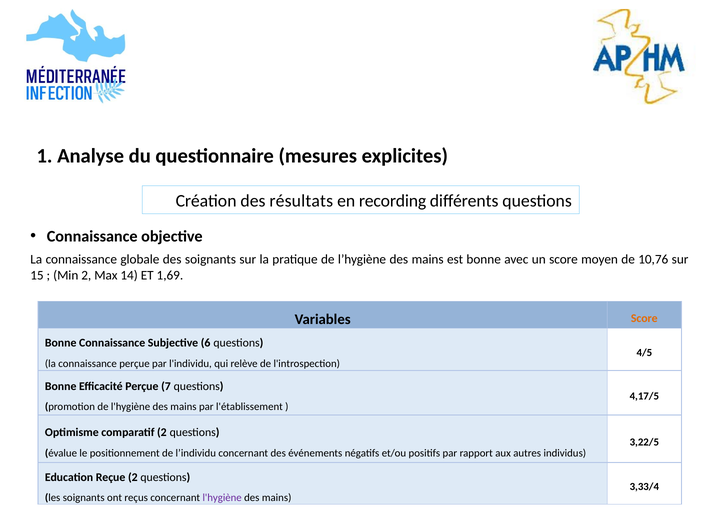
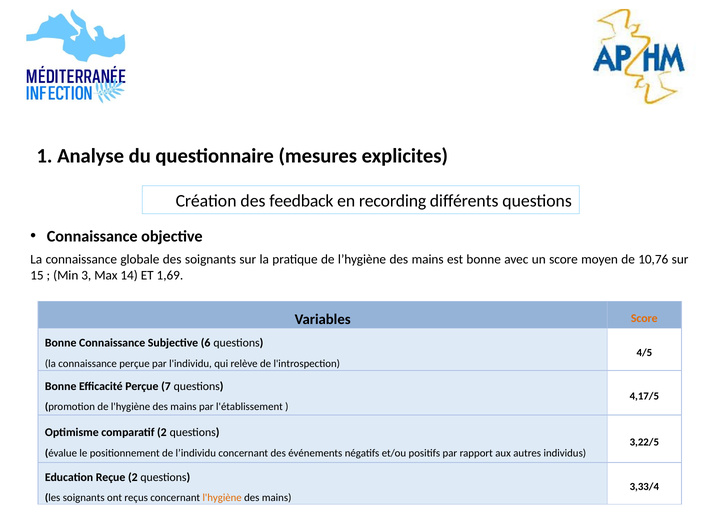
résultats: résultats -> feedback (301, 201)
Min 2: 2 -> 3 (86, 276)
l'hygiène colour: purple -> orange (222, 498)
